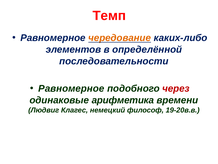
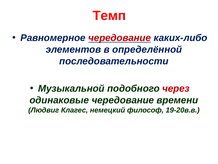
чередование colour: orange -> red (120, 38)
Равномерное: Равномерное -> Музыкальной (71, 88)
одинаковые арифметика: арифметика -> чередование (123, 100)
